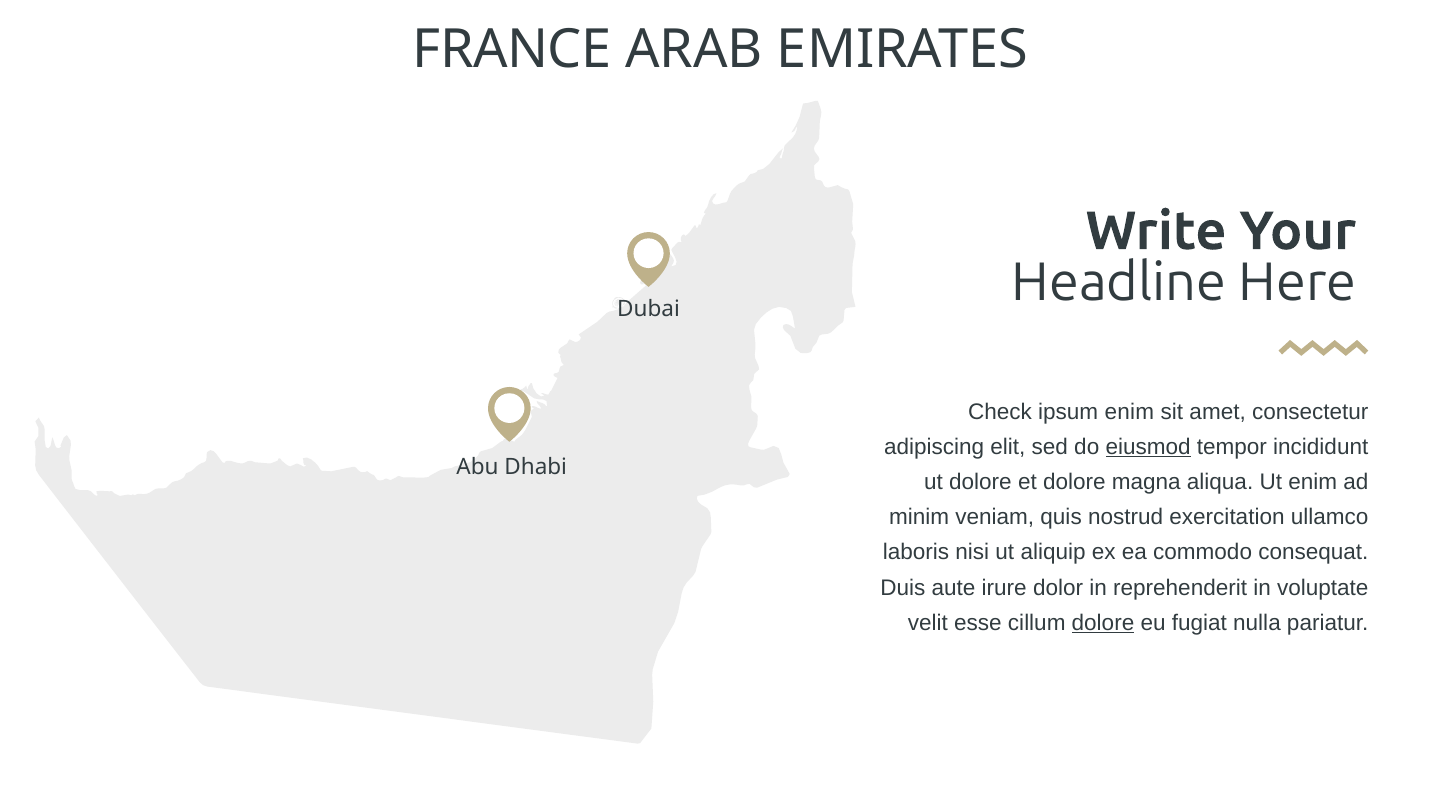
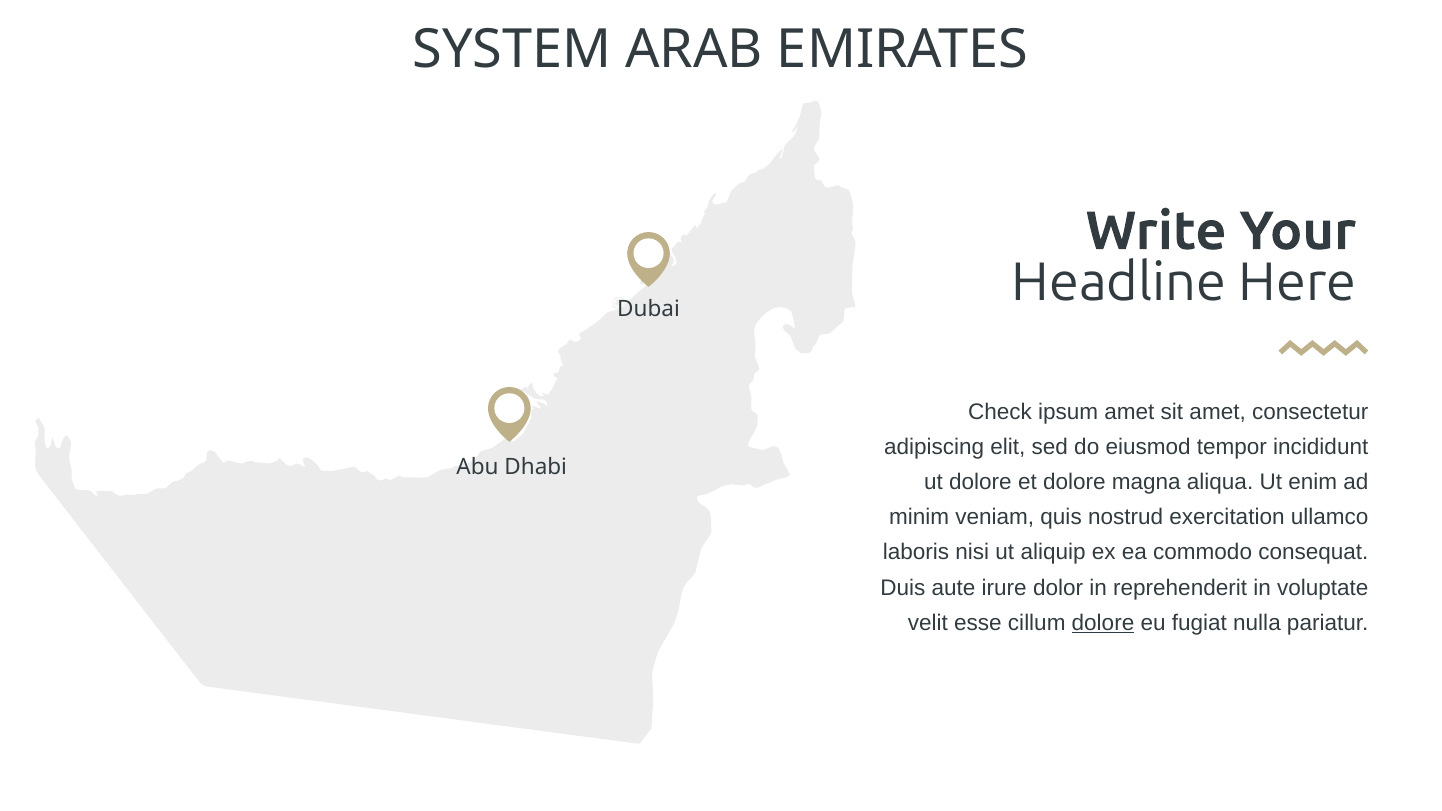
FRANCE: FRANCE -> SYSTEM (512, 50)
ipsum enim: enim -> amet (1129, 412)
eiusmod underline: present -> none (1148, 447)
